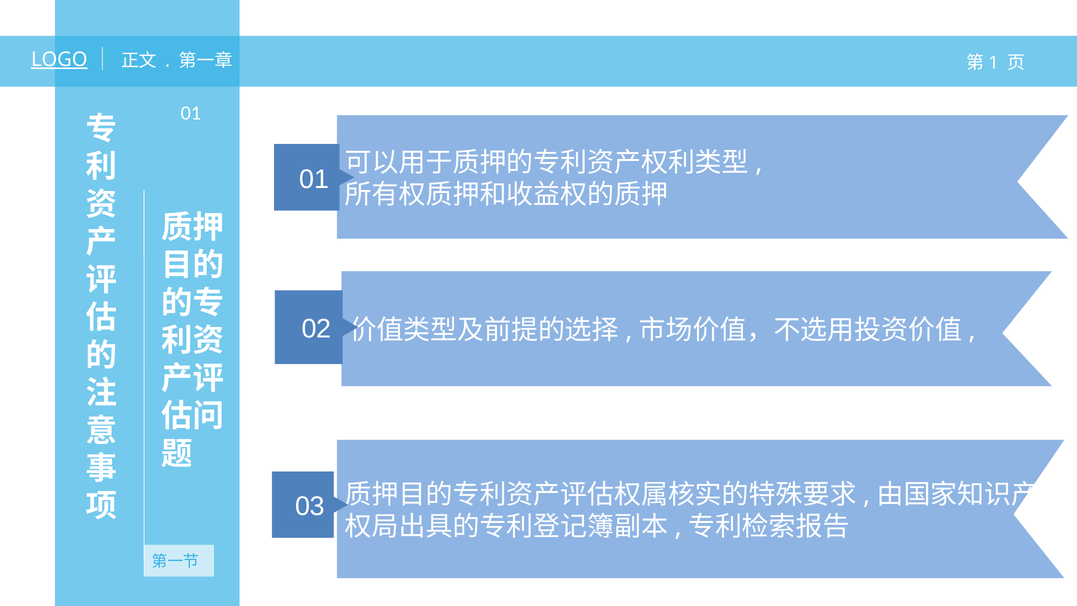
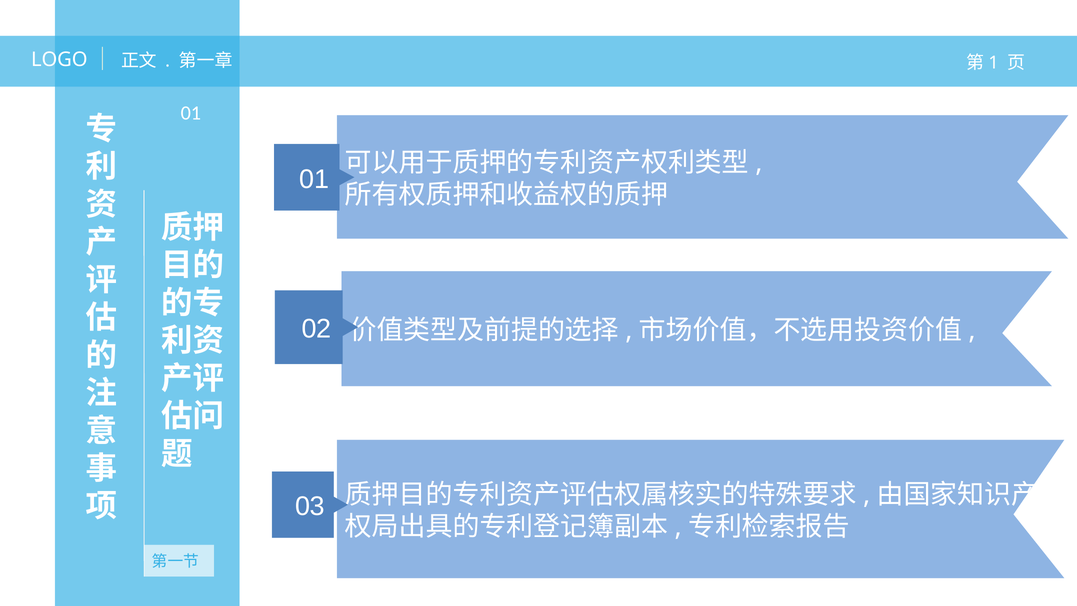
LOGO underline: present -> none (59, 60)
